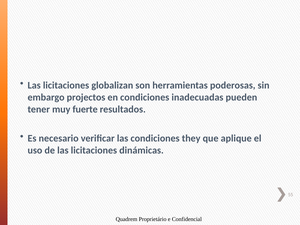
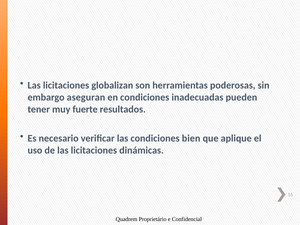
projectos: projectos -> aseguran (86, 97)
they: they -> bien (191, 138)
